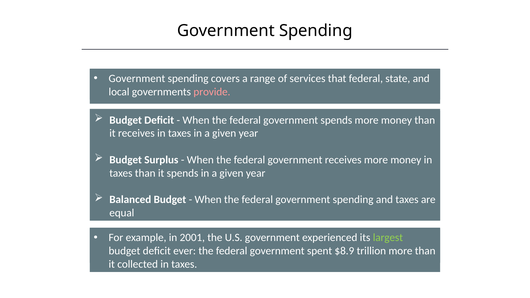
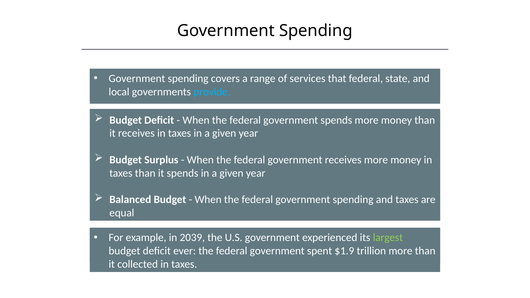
provide colour: pink -> light blue (212, 92)
2001: 2001 -> 2039 (192, 238)
$8.9: $8.9 -> $1.9 (344, 251)
